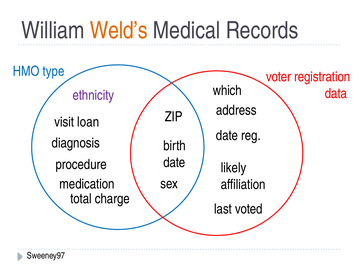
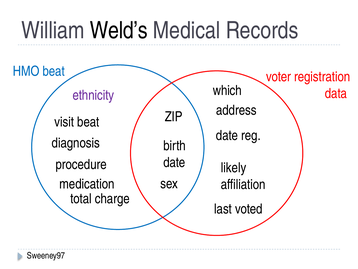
Weld’s colour: orange -> black (119, 30)
HMO type: type -> beat (54, 71)
visit loan: loan -> beat (88, 122)
